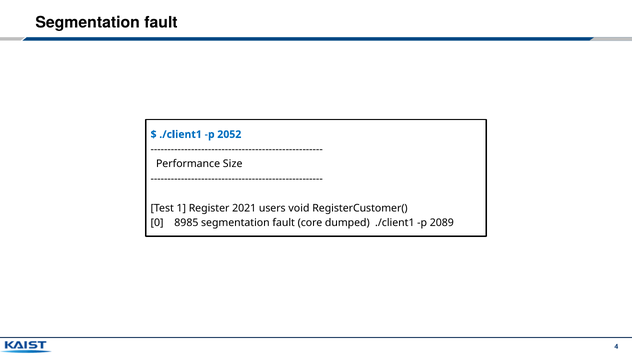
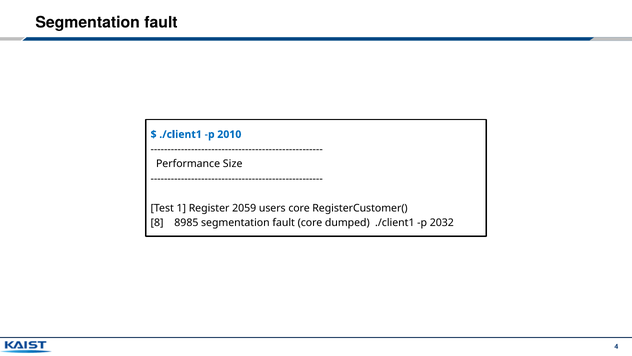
2052: 2052 -> 2010 (229, 134)
2021: 2021 -> 2059 (244, 208)
users void: void -> core (299, 208)
0: 0 -> 8 (157, 223)
2089: 2089 -> 2032 (442, 223)
